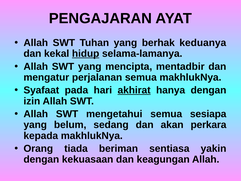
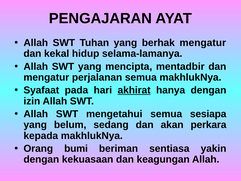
berhak keduanya: keduanya -> mengatur (203, 43)
hidup underline: present -> none (86, 54)
tiada: tiada -> bumi (76, 148)
